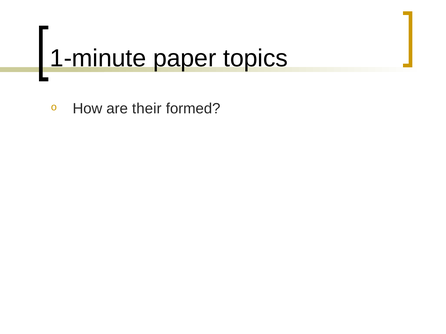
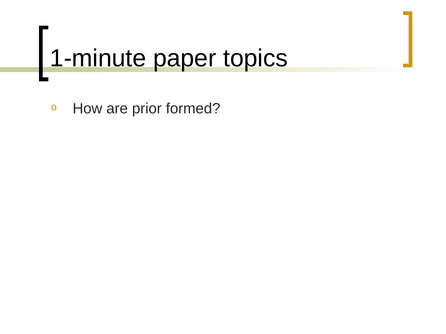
their: their -> prior (147, 109)
